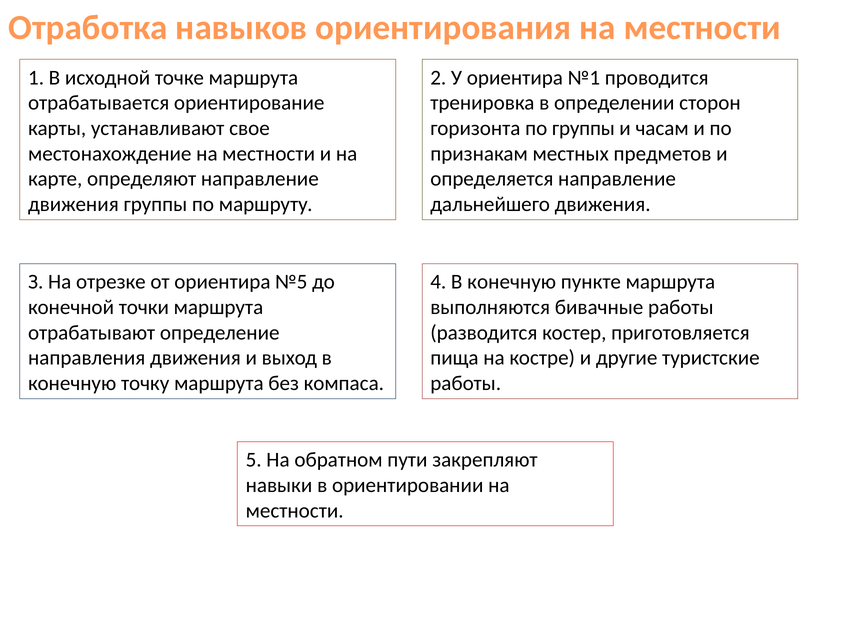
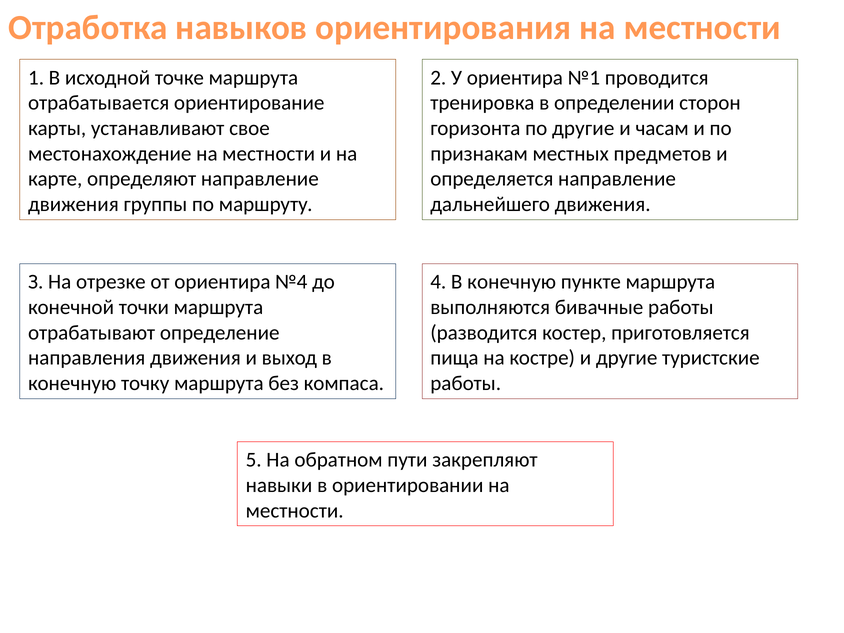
по группы: группы -> другие (583, 128)
№5: №5 -> №4 (291, 282)
